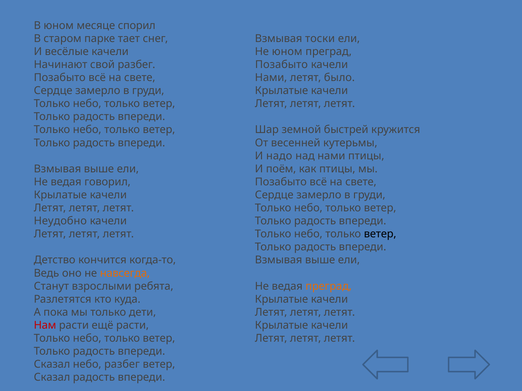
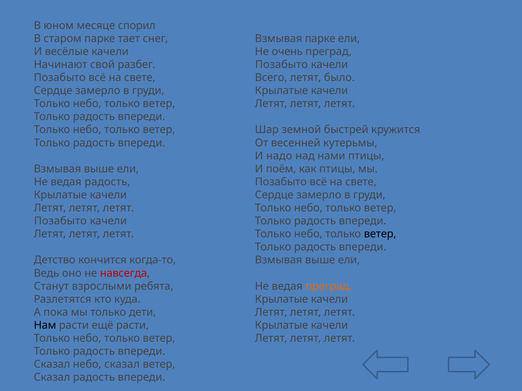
Взмывая тоски: тоски -> парке (320, 39)
Не юном: юном -> очень (287, 52)
Нами: Нами -> Всего (271, 78)
ведая говорил: говорил -> радость (107, 182)
Неудобно: Неудобно -> Позабыто (60, 221)
навсегда colour: orange -> red (125, 273)
Нам colour: red -> black (45, 326)
небо разбег: разбег -> сказал (122, 365)
